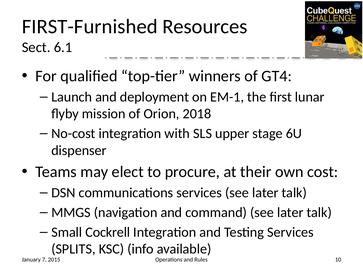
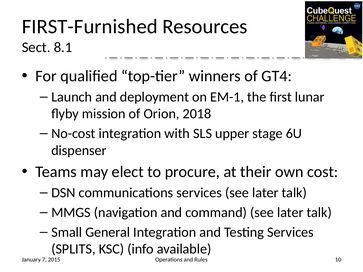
6.1: 6.1 -> 8.1 (63, 47)
Cockrell: Cockrell -> General (108, 232)
